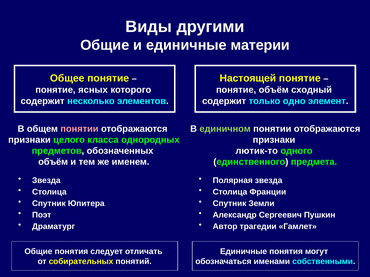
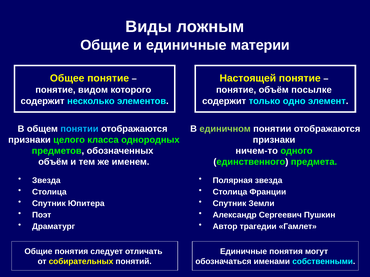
другими: другими -> ложным (210, 27)
ясных: ясных -> видом (93, 90)
сходный: сходный -> посылке (312, 90)
понятии colour: pink -> light blue (79, 129)
лютик-то: лютик-то -> ничем-то (257, 151)
